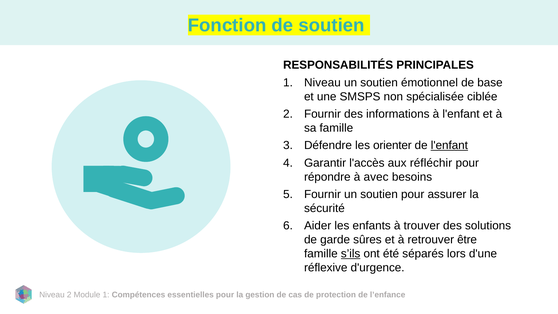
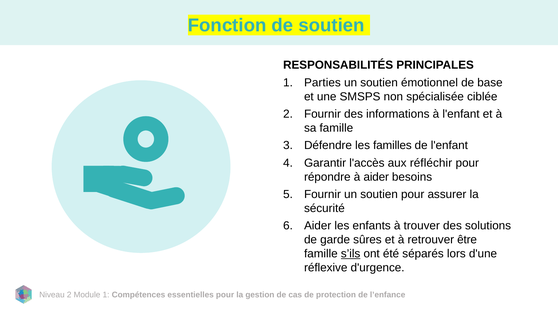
Niveau: Niveau -> Parties (322, 83)
orienter: orienter -> familles (392, 145)
l'enfant underline: present -> none (449, 145)
à avec: avec -> aider (376, 177)
